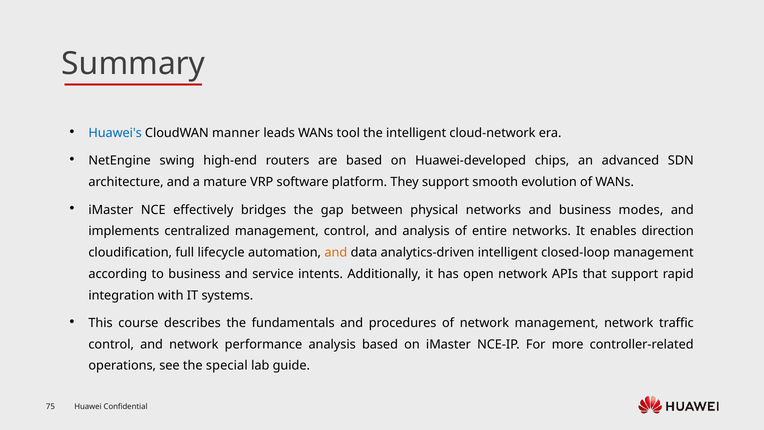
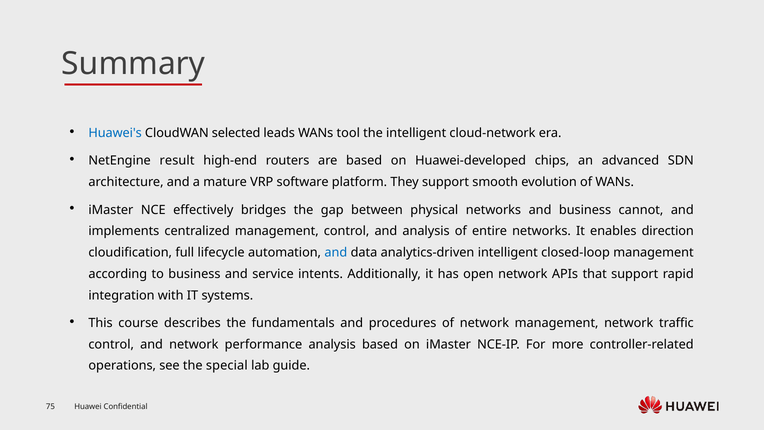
manner: manner -> selected (236, 133)
swing: swing -> result (177, 161)
modes: modes -> cannot (641, 210)
and colour: orange -> blue (336, 252)
